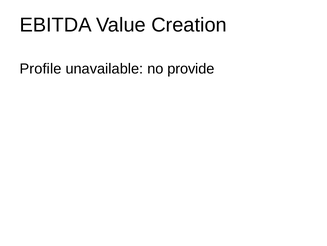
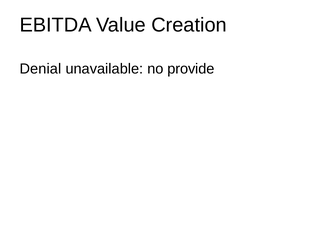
Profile: Profile -> Denial (40, 69)
